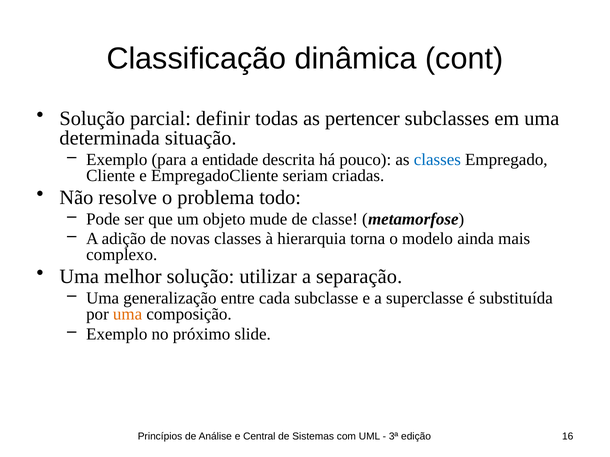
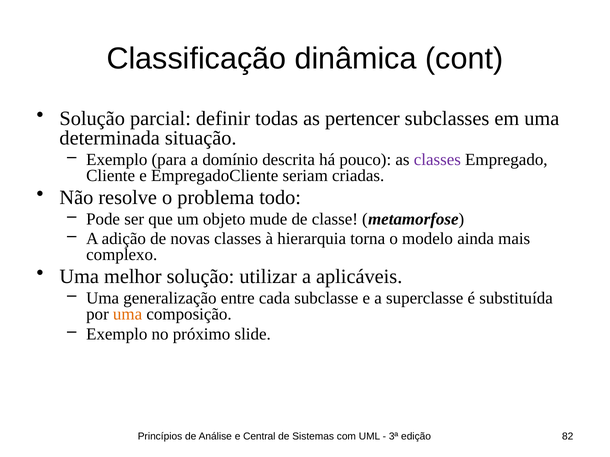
entidade: entidade -> domínio (230, 160)
classes colour: blue -> purple (437, 160)
separação: separação -> aplicáveis (359, 277)
16: 16 -> 82 (568, 437)
